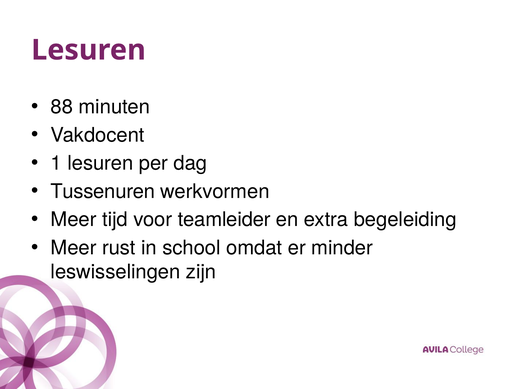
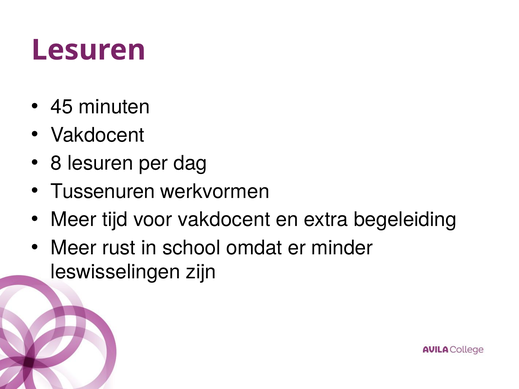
88: 88 -> 45 (62, 107)
1: 1 -> 8 (56, 163)
voor teamleider: teamleider -> vakdocent (224, 220)
